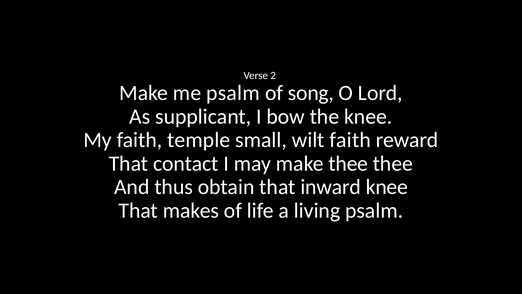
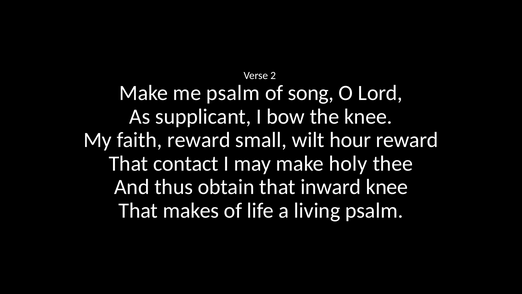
faith temple: temple -> reward (199, 140)
wilt faith: faith -> hour (350, 140)
make thee: thee -> holy (348, 163)
